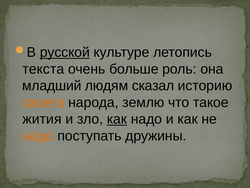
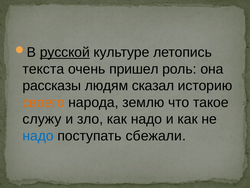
больше: больше -> пришел (134, 69)
младший: младший -> рассказы (52, 86)
жития: жития -> служу (42, 119)
как underline: present -> none (117, 119)
надо colour: orange -> blue (38, 136)
дружины: дружины -> сбежали (156, 136)
